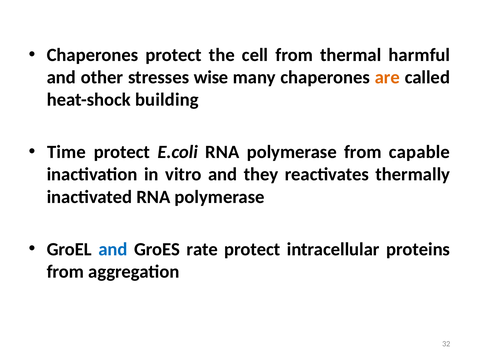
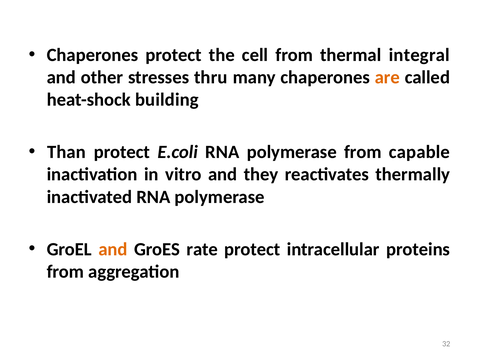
harmful: harmful -> integral (419, 55)
wise: wise -> thru (211, 77)
Time: Time -> Than (66, 152)
and colour: blue -> orange (113, 249)
